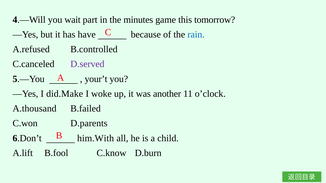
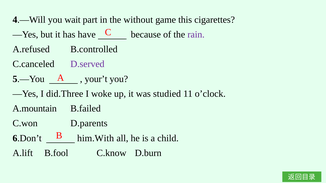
minutes: minutes -> without (138, 20)
tomorrow: tomorrow -> cigarettes (215, 20)
rain colour: blue -> purple (196, 35)
did.Make: did.Make -> did.Three (65, 94)
another: another -> studied (167, 94)
A.thousand: A.thousand -> A.mountain (35, 109)
